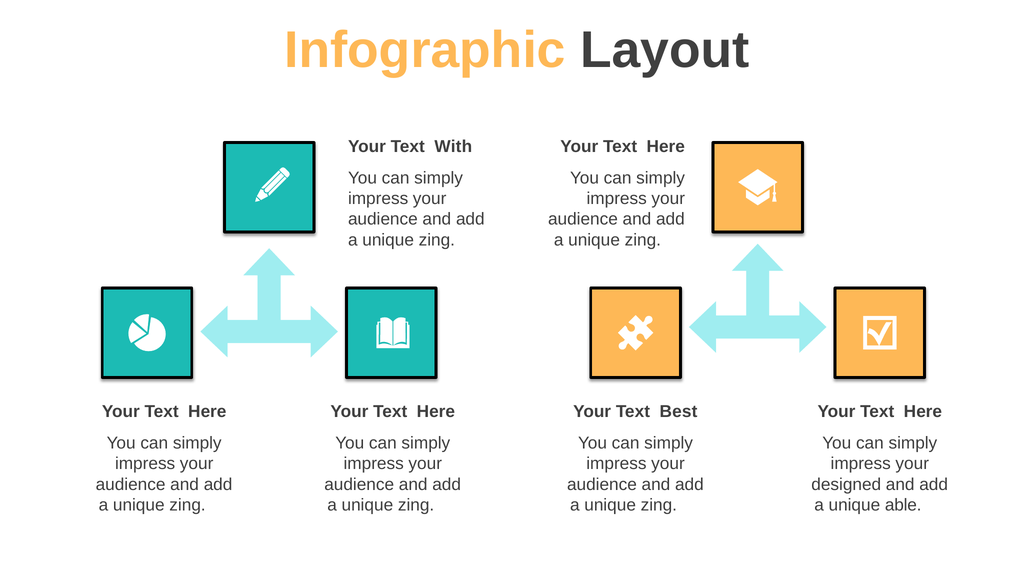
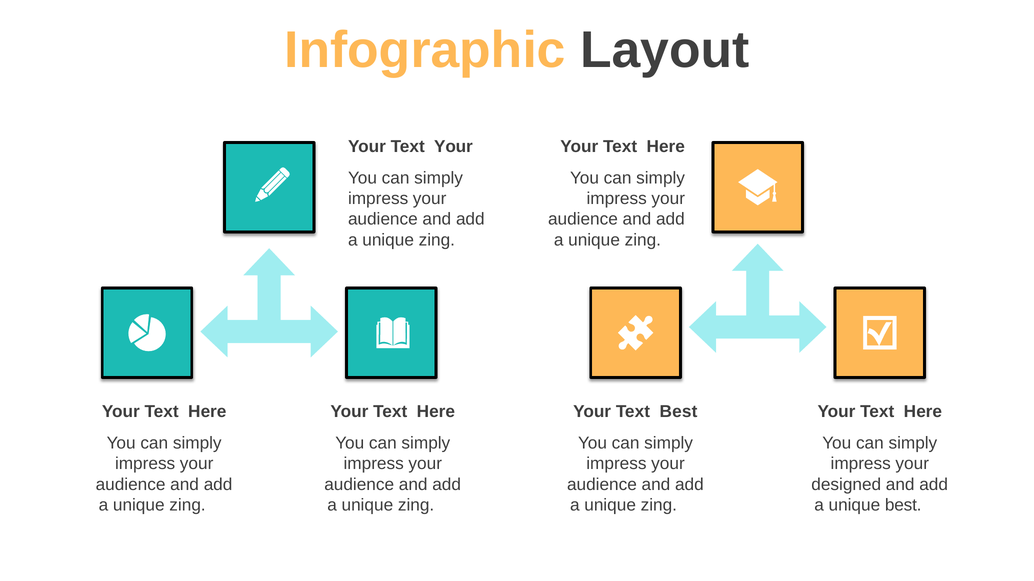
Text With: With -> Your (453, 147)
unique able: able -> best (903, 506)
